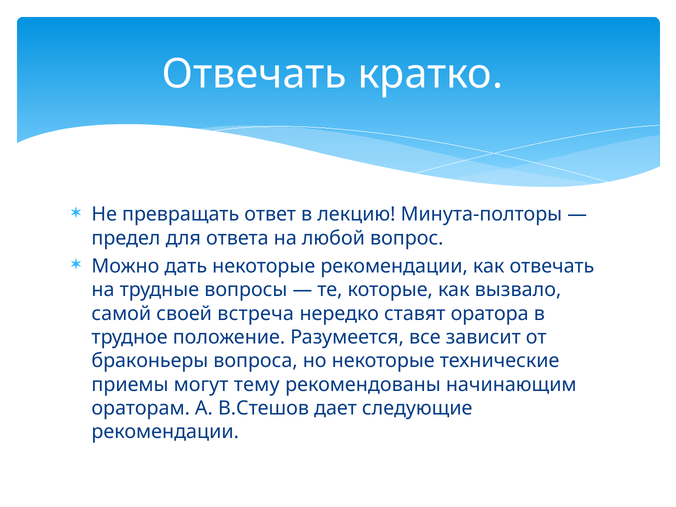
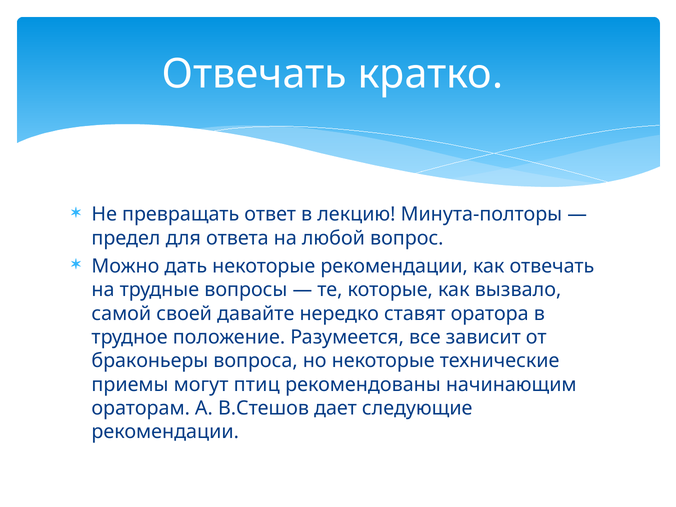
встреча: встреча -> давайте (256, 314)
тему: тему -> птиц (257, 385)
